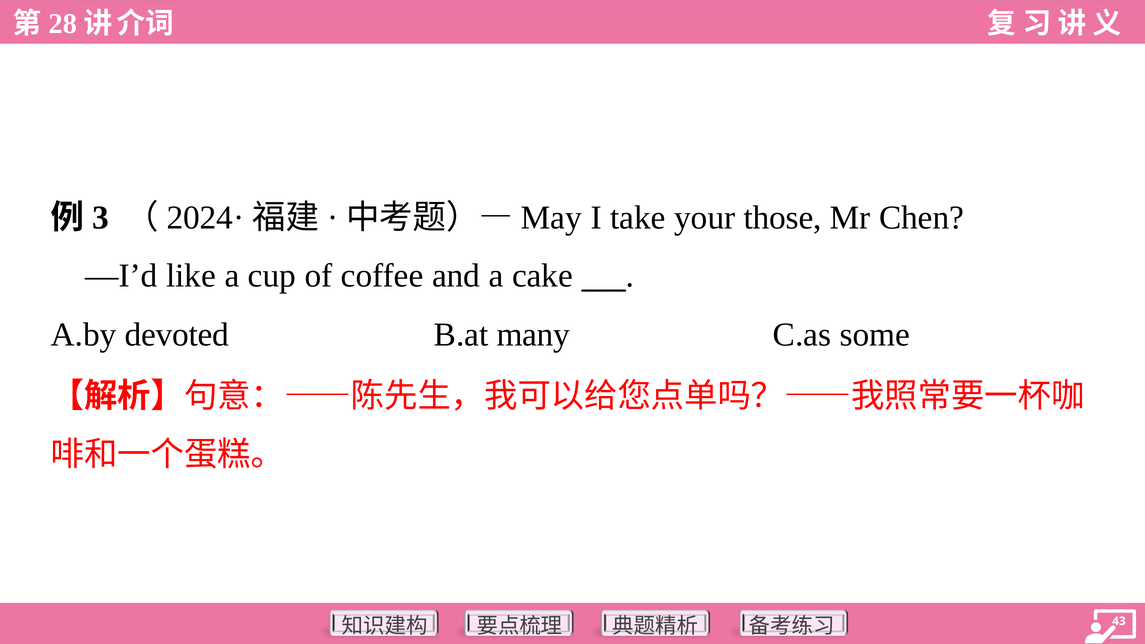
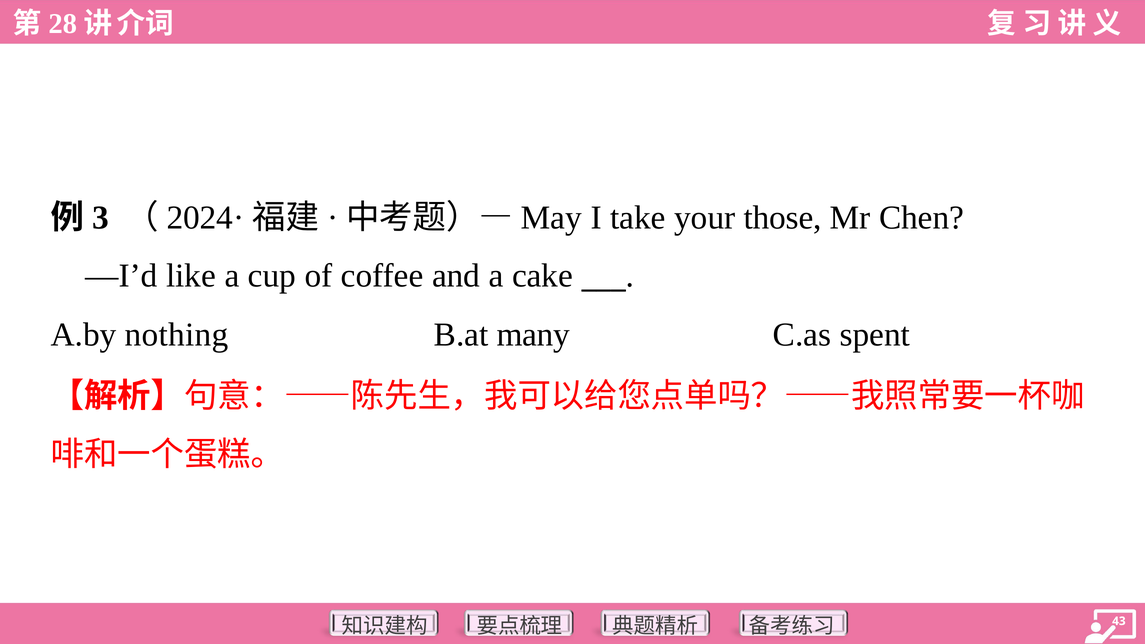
devoted: devoted -> nothing (177, 335)
some: some -> spent (875, 335)
